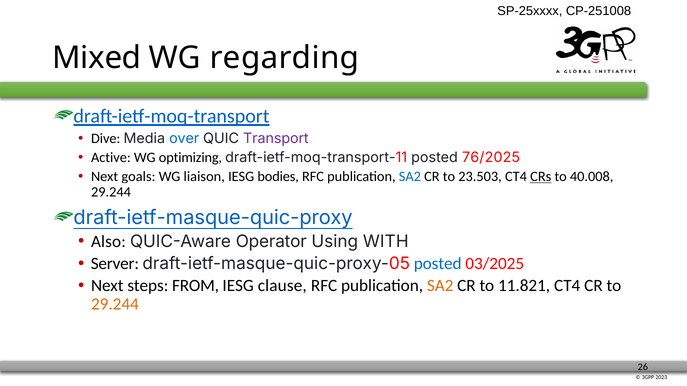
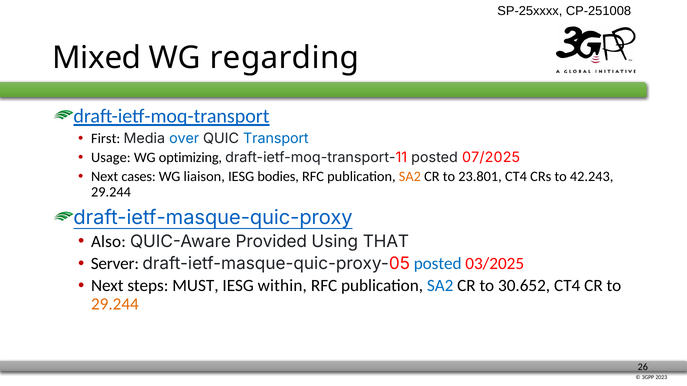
Dive: Dive -> First (106, 139)
Transport colour: purple -> blue (276, 139)
Active: Active -> Usage (111, 158)
76/2025: 76/2025 -> 07/2025 (491, 158)
goals: goals -> cases (139, 177)
SA2 colour: blue -> orange (410, 177)
23.503: 23.503 -> 23.801 (480, 177)
CRs underline: present -> none (541, 177)
40.008: 40.008 -> 42.243 (592, 177)
Operator: Operator -> Provided (271, 242)
WITH: WITH -> THAT (386, 242)
FROM: FROM -> MUST (195, 286)
clause: clause -> within (282, 286)
SA2 colour: orange -> blue (440, 286)
11.821: 11.821 -> 30.652 (524, 286)
